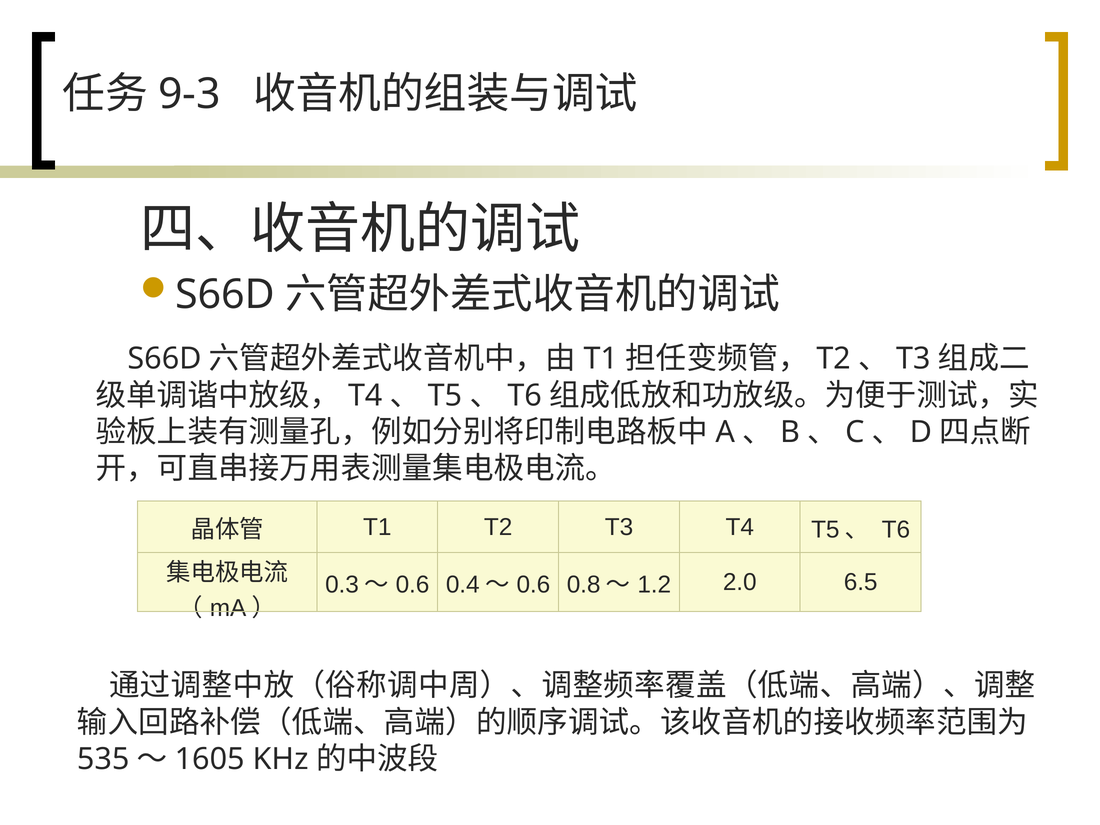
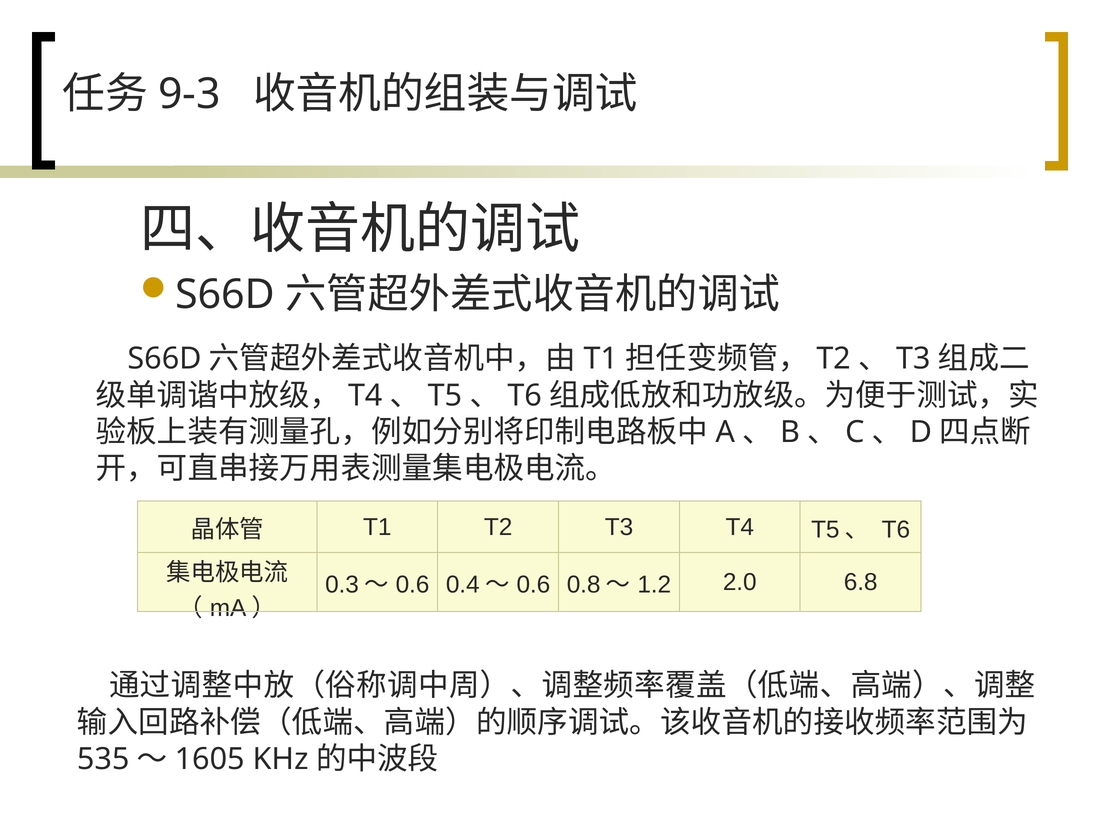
6.5: 6.5 -> 6.8 (861, 582)
